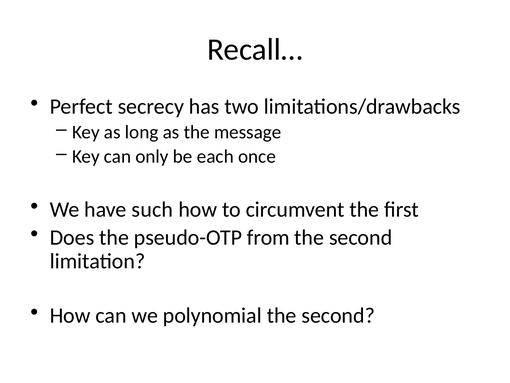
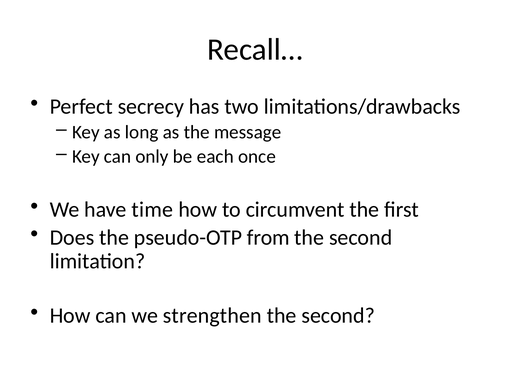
such: such -> time (152, 209)
polynomial: polynomial -> strengthen (212, 315)
